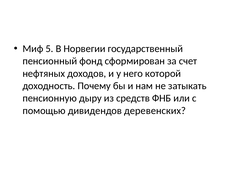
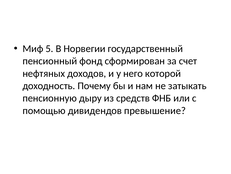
деревенских: деревенских -> превышение (155, 110)
